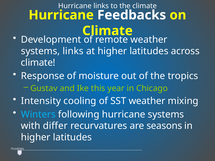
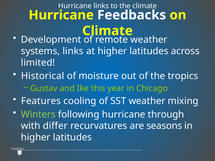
climate: climate -> limited (38, 63)
Response: Response -> Historical (43, 76)
Intensity: Intensity -> Features (41, 101)
Winters colour: light blue -> light green (38, 115)
hurricane systems: systems -> through (166, 115)
